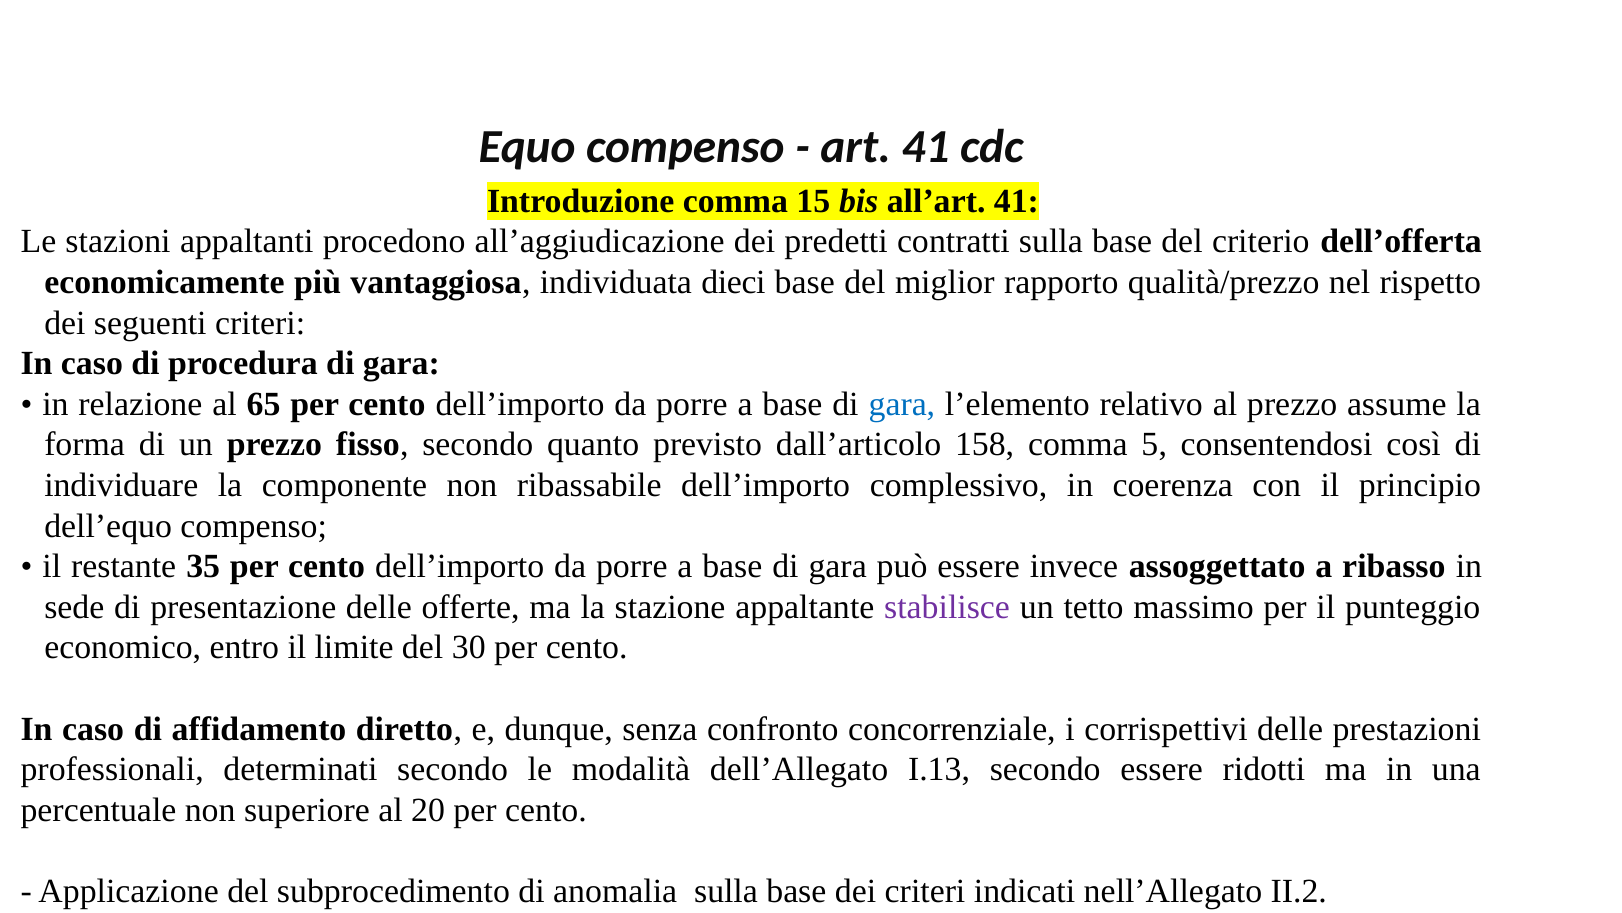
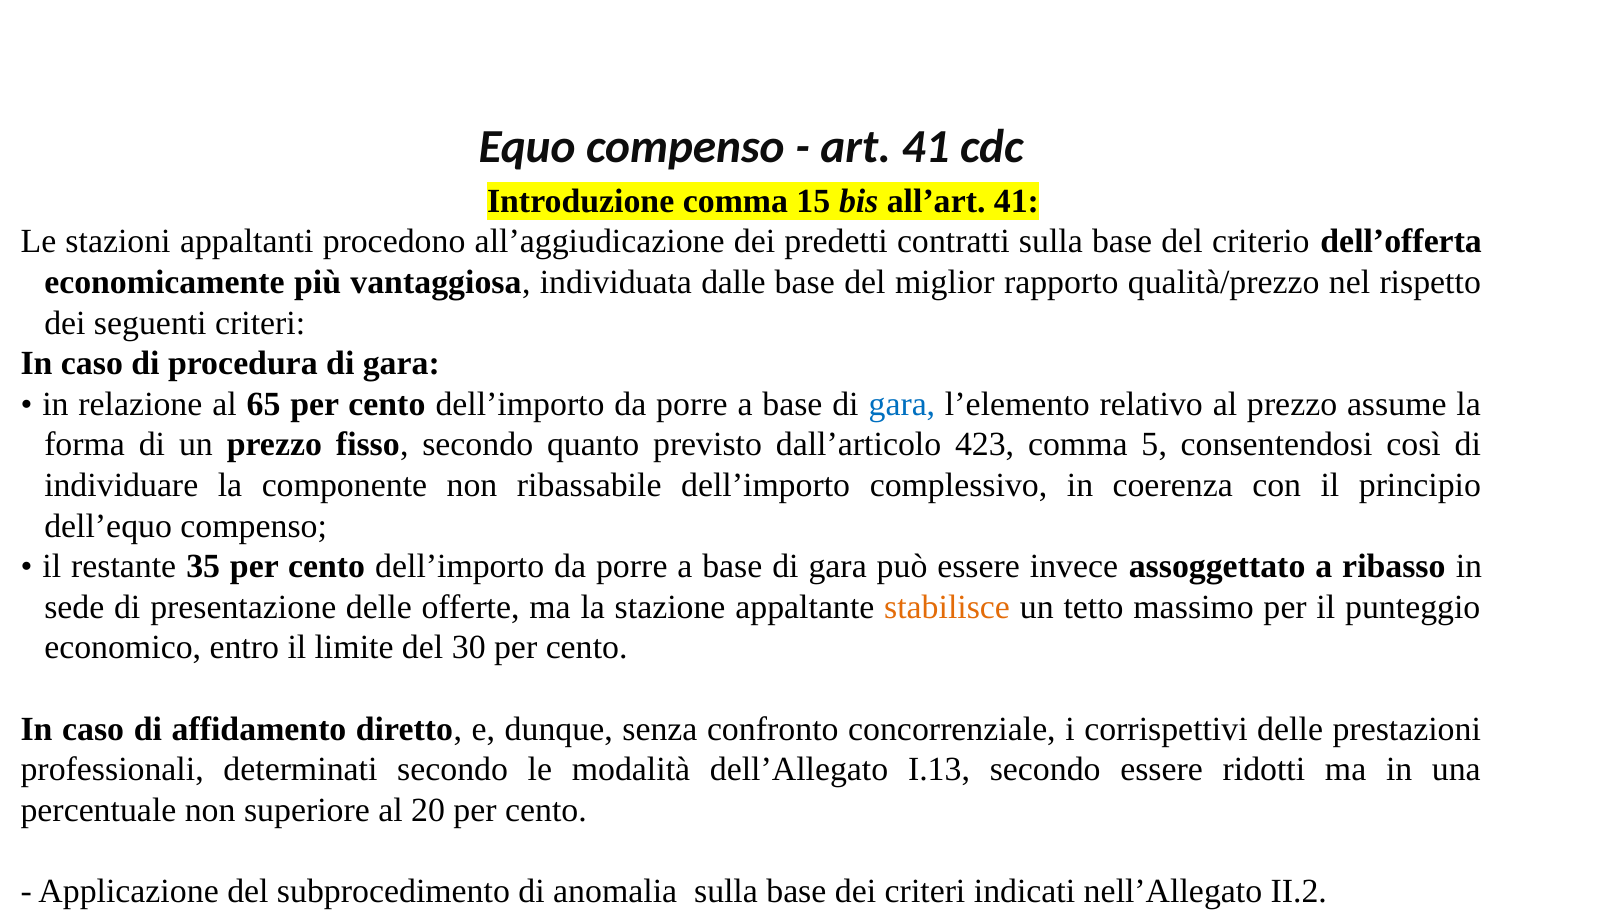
dieci: dieci -> dalle (733, 282)
158: 158 -> 423 (985, 444)
stabilisce colour: purple -> orange (947, 607)
